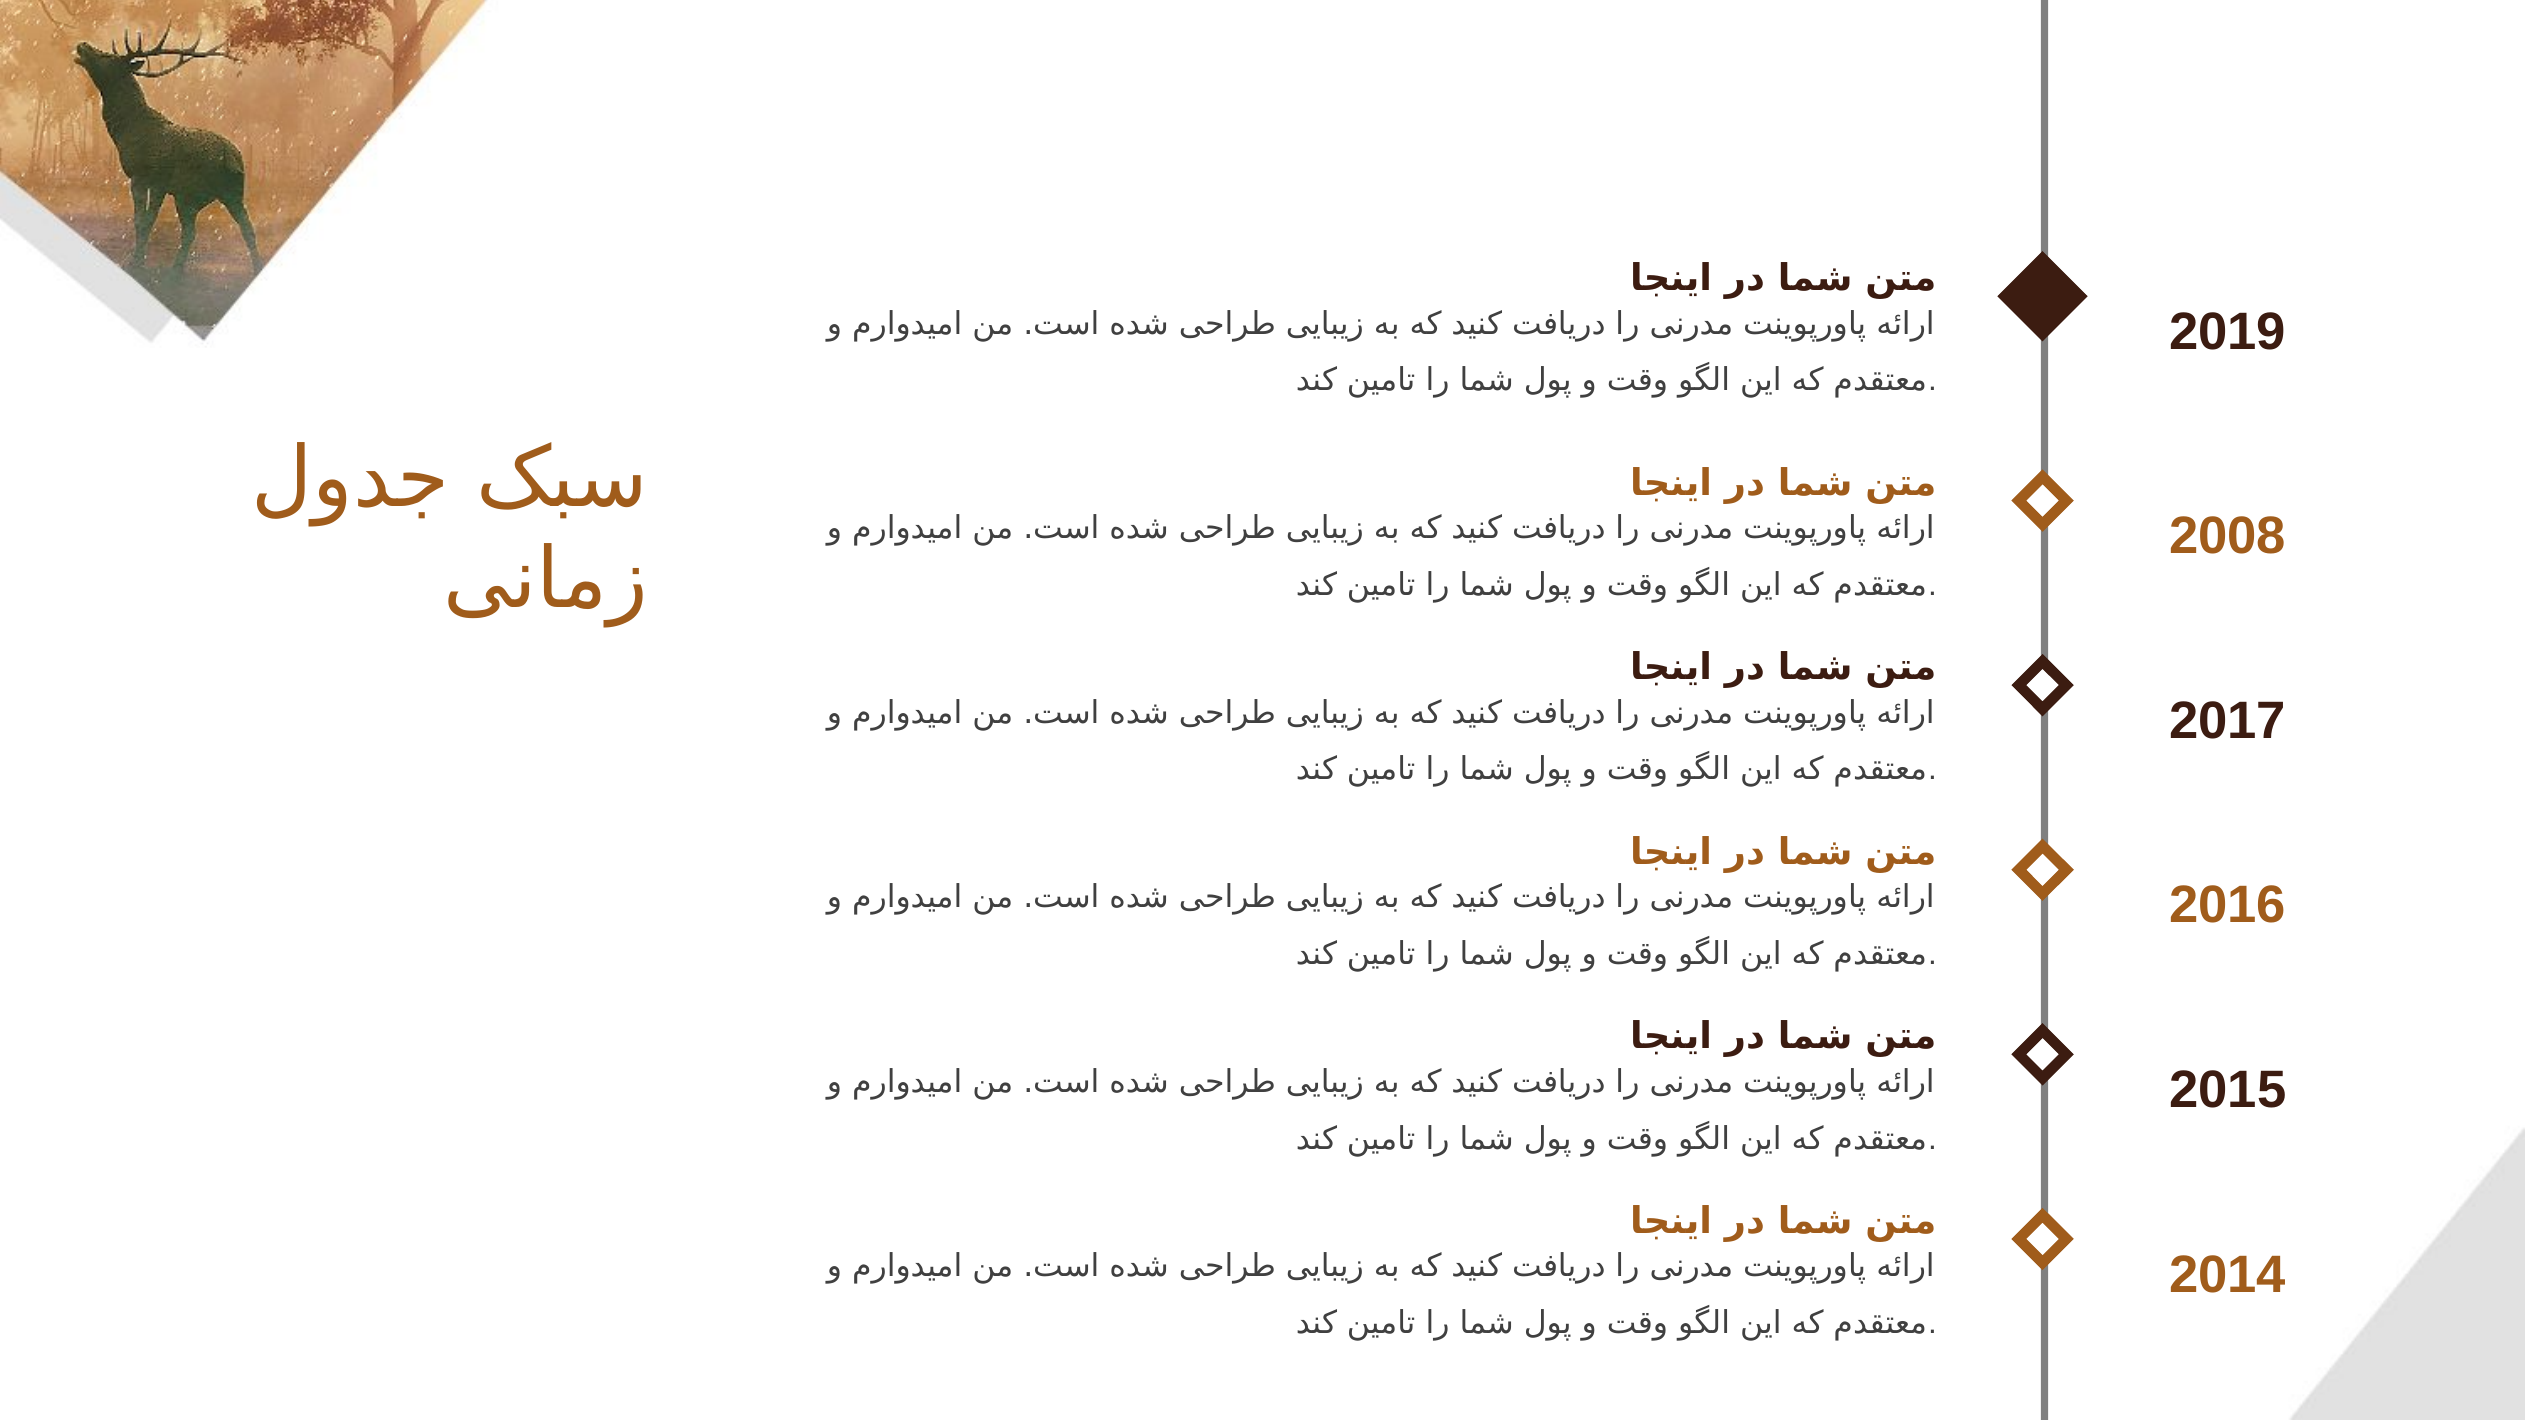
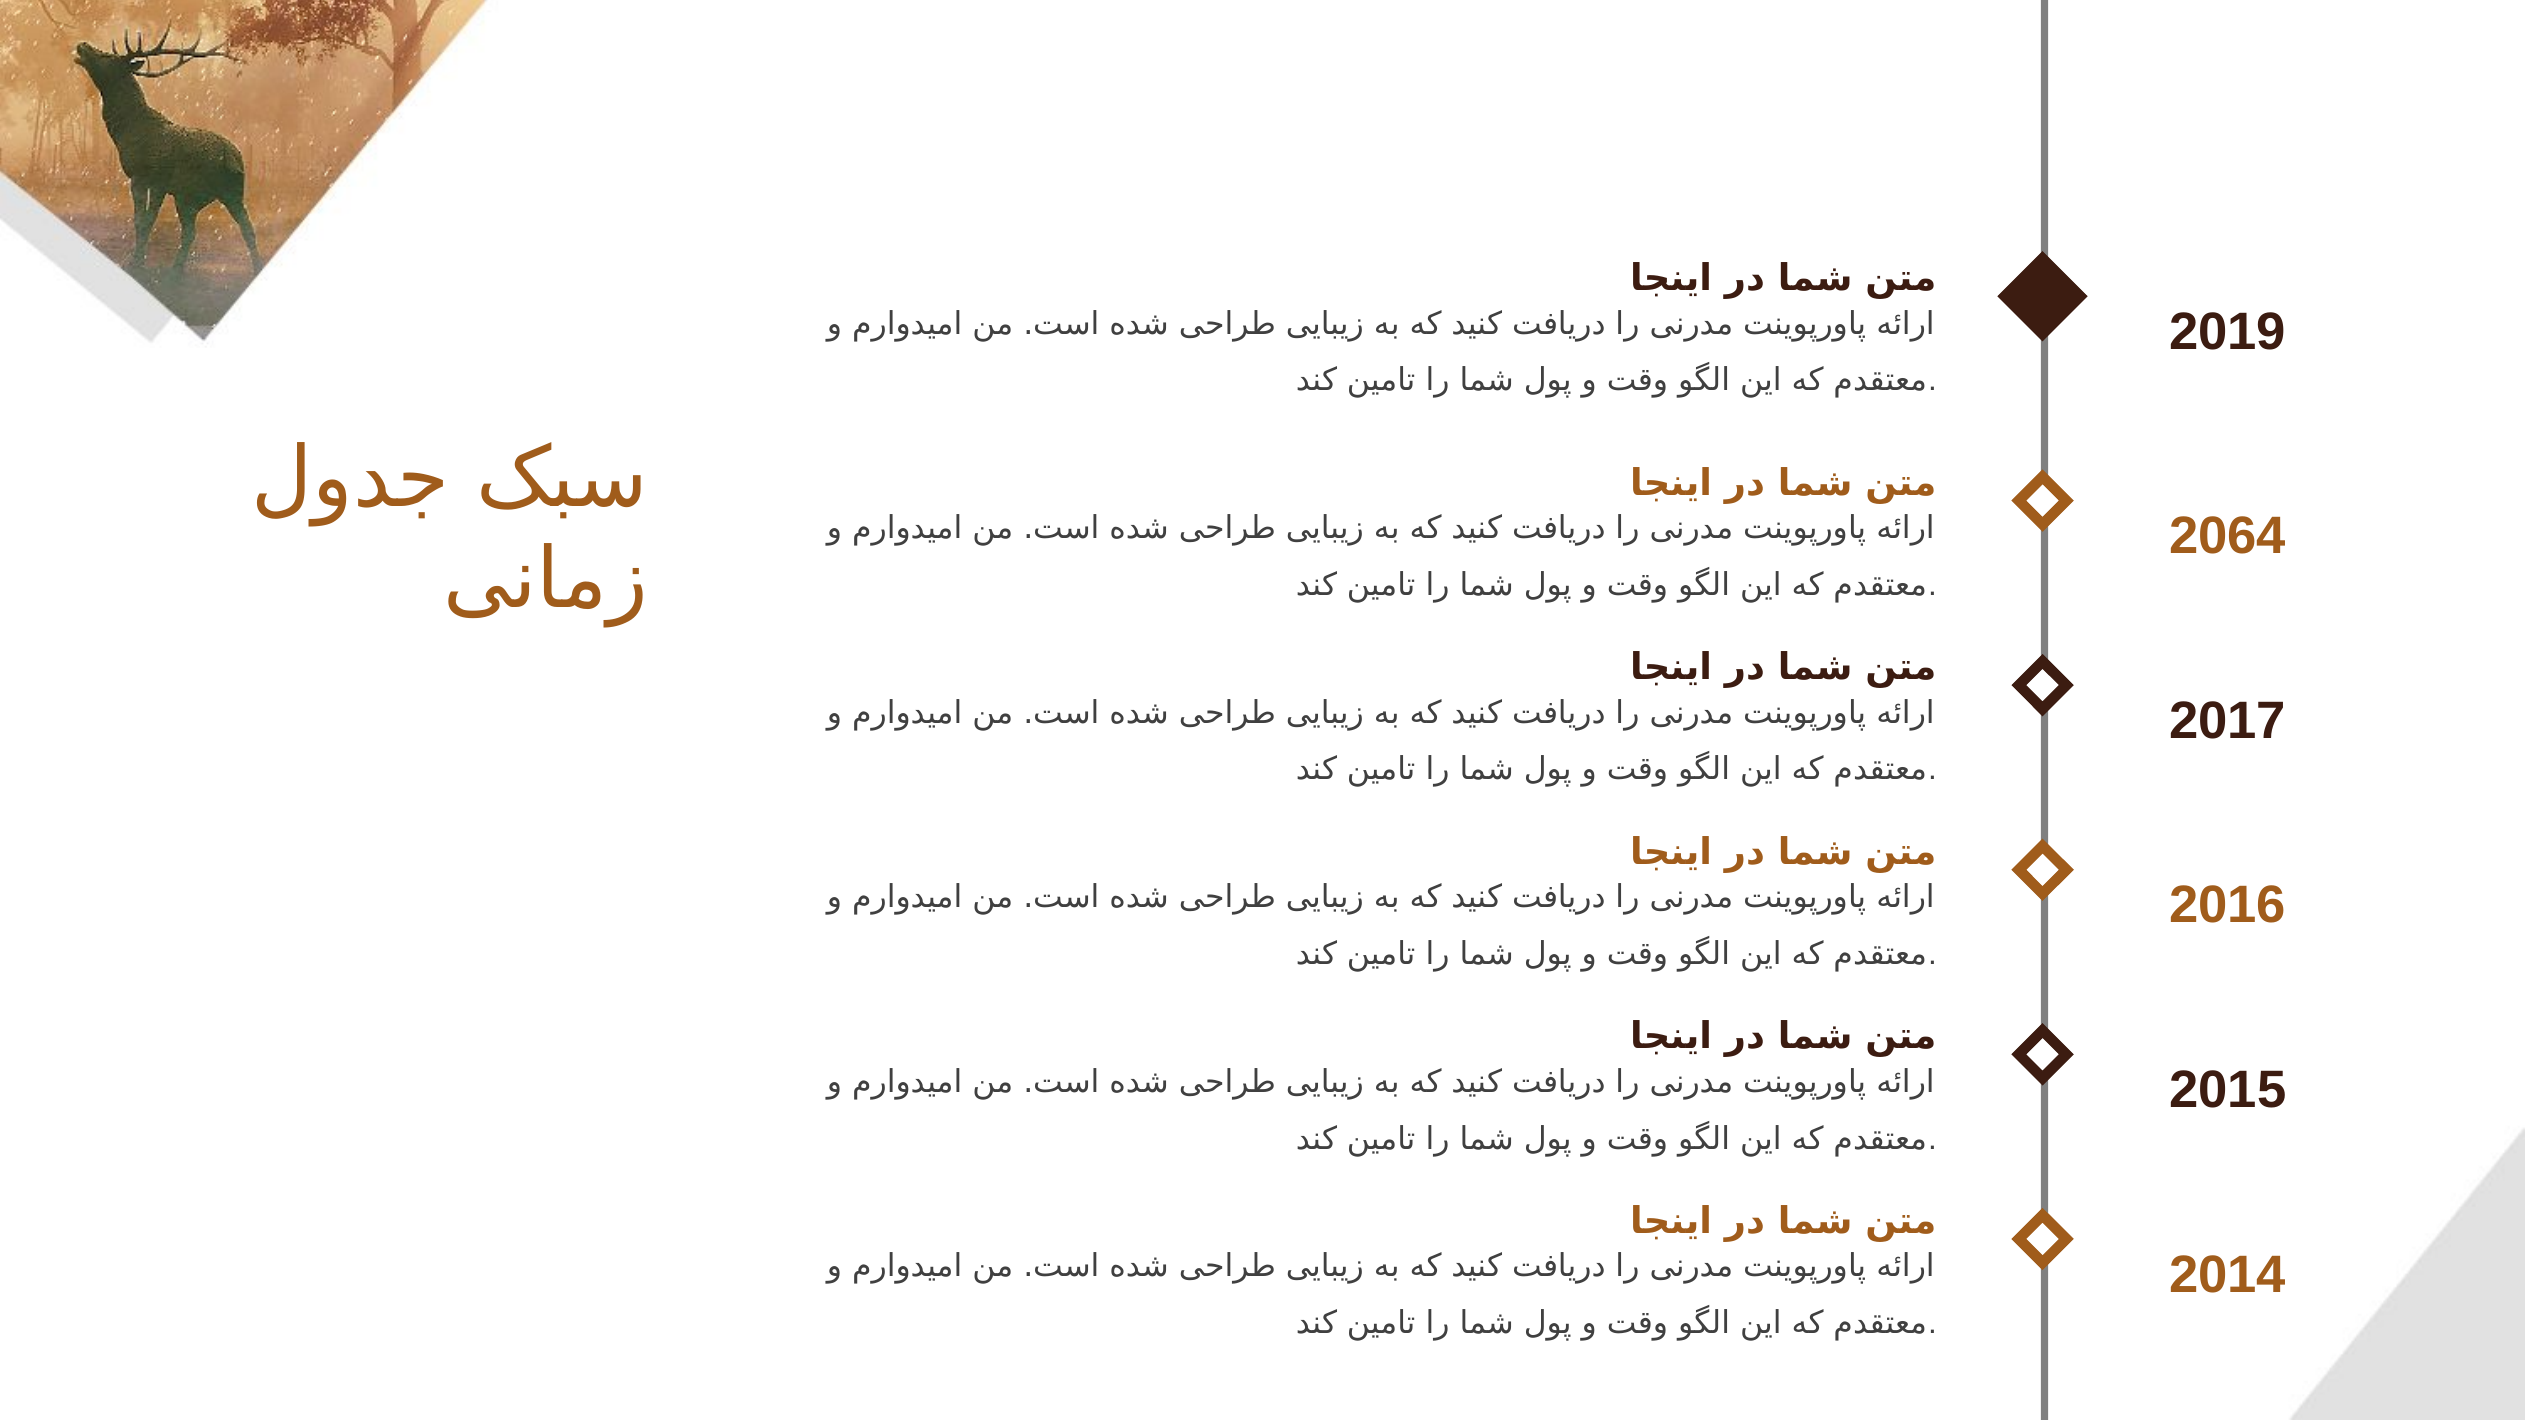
2008: 2008 -> 2064 (2228, 536)
